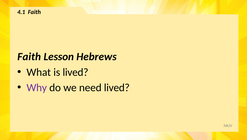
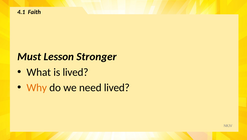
Faith: Faith -> Must (29, 56)
Hebrews: Hebrews -> Stronger (96, 56)
Why colour: purple -> orange (37, 87)
